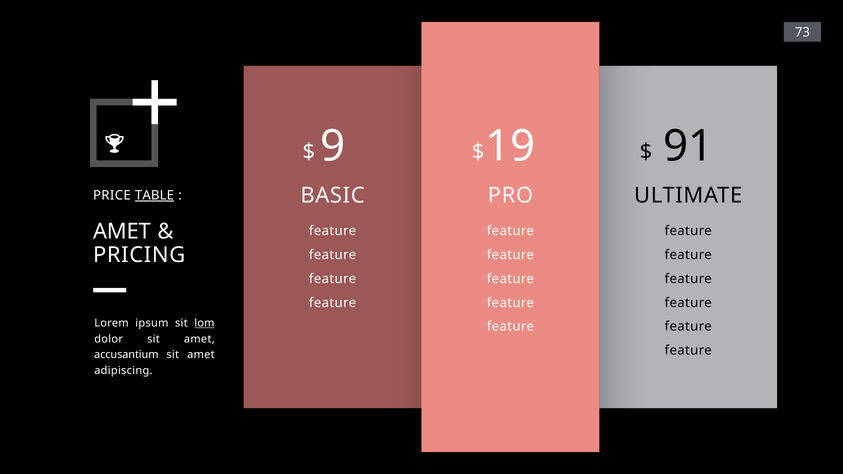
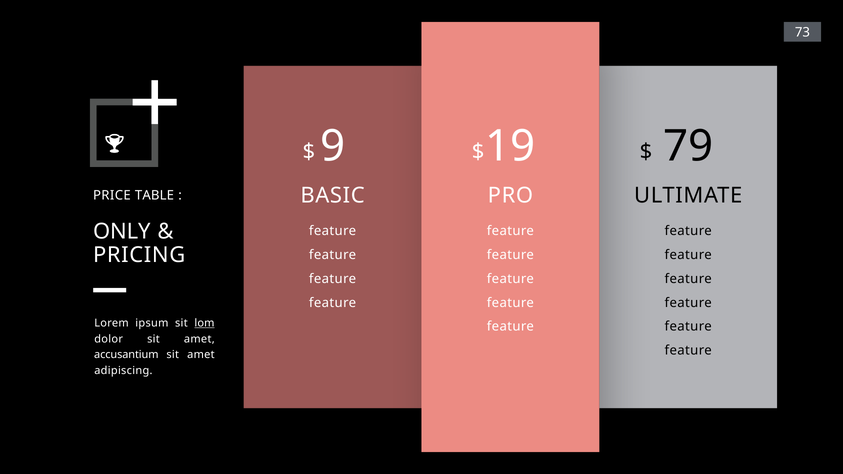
91: 91 -> 79 (688, 146)
TABLE underline: present -> none (155, 195)
AMET: AMET -> ONLY (122, 232)
